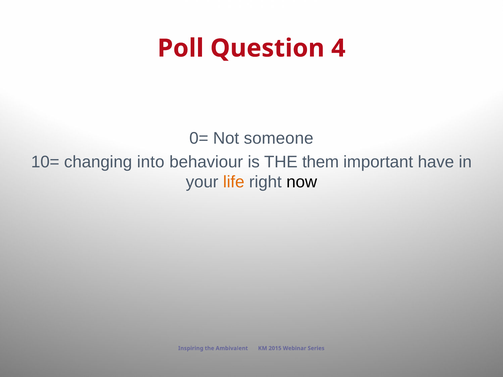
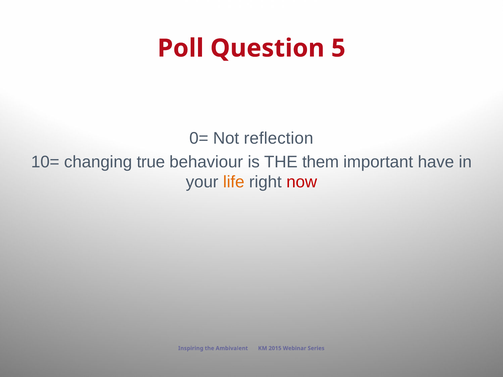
4: 4 -> 5 (338, 48)
someone: someone -> reflection (279, 139)
into: into -> true (151, 162)
now colour: black -> red (302, 182)
